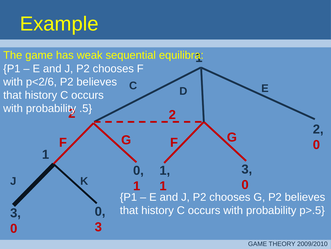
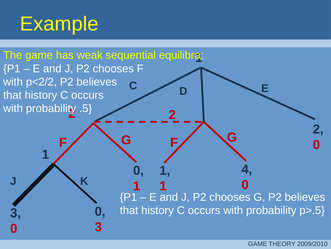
p<2/6: p<2/6 -> p<2/2 (41, 82)
3: 3 -> 4 (247, 169)
